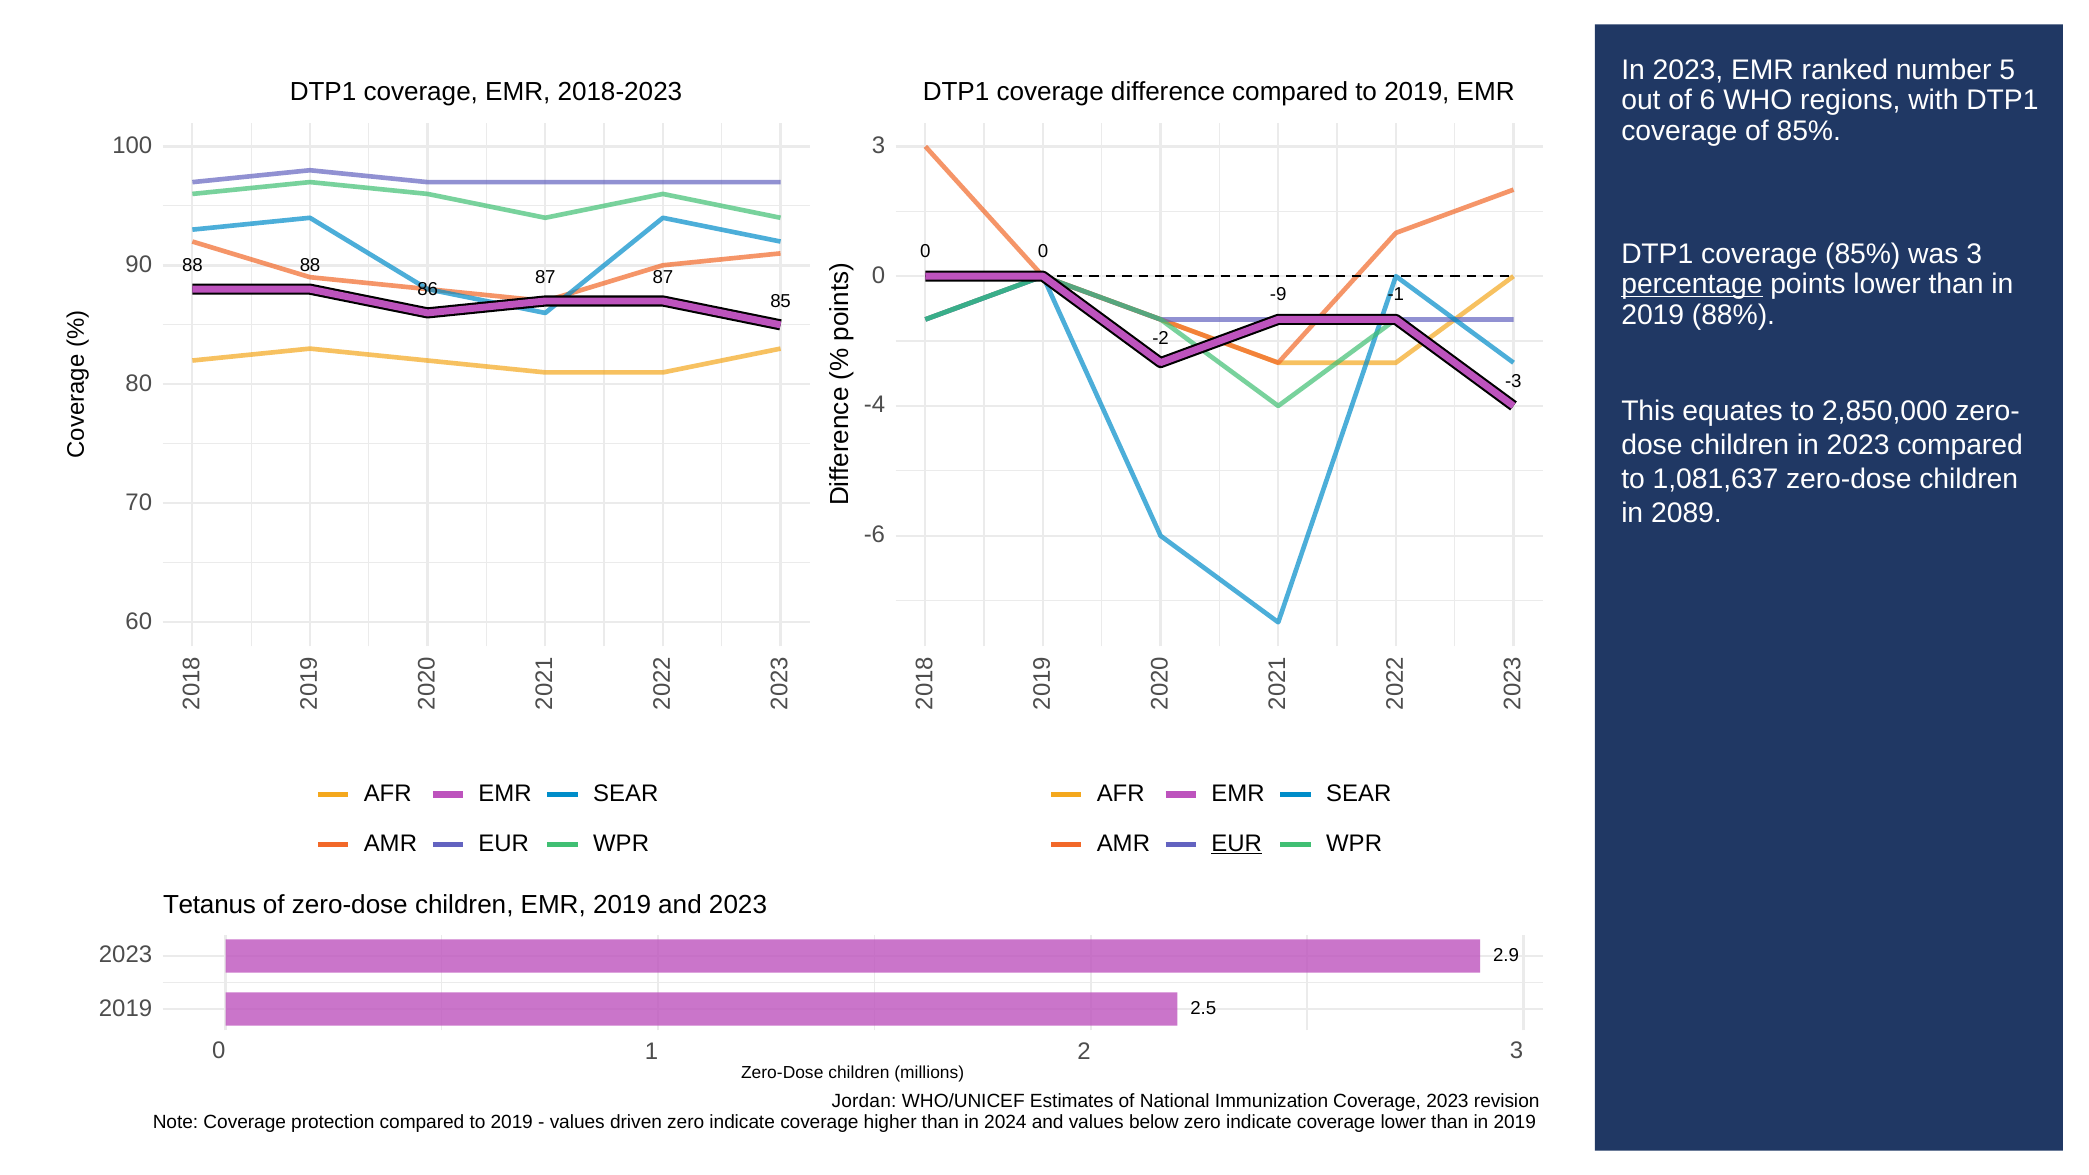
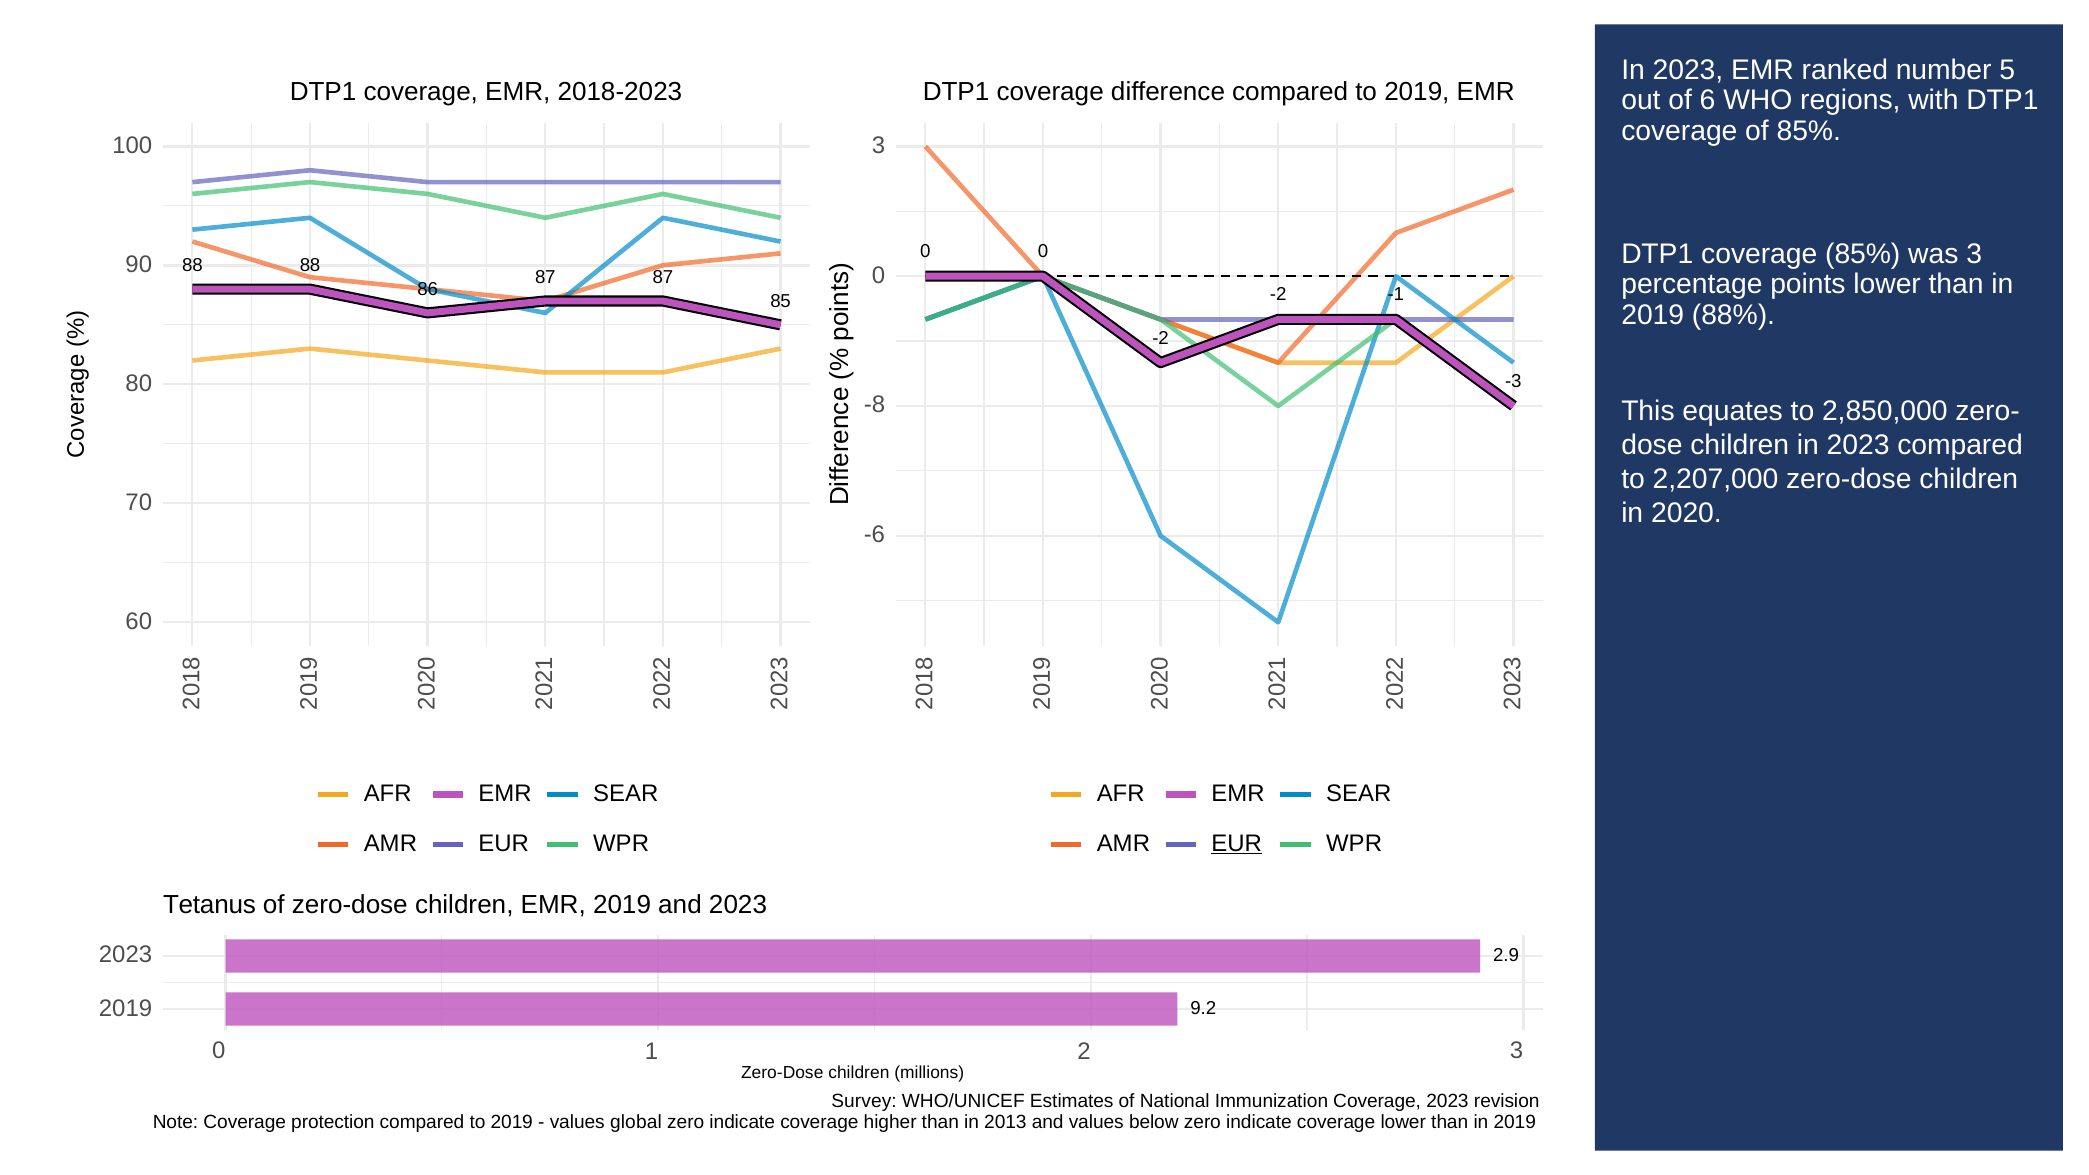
percentage underline: present -> none (1692, 284)
-9: -9 -> -2 (1278, 295)
-4: -4 -> -8 (875, 405)
1,081,637: 1,081,637 -> 2,207,000 (1715, 479)
2089: 2089 -> 2020 (1686, 513)
2.5: 2.5 -> 9.2 (1203, 1009)
Jordan: Jordan -> Survey (864, 1101)
driven: driven -> global (636, 1122)
2024: 2024 -> 2013 (1005, 1122)
